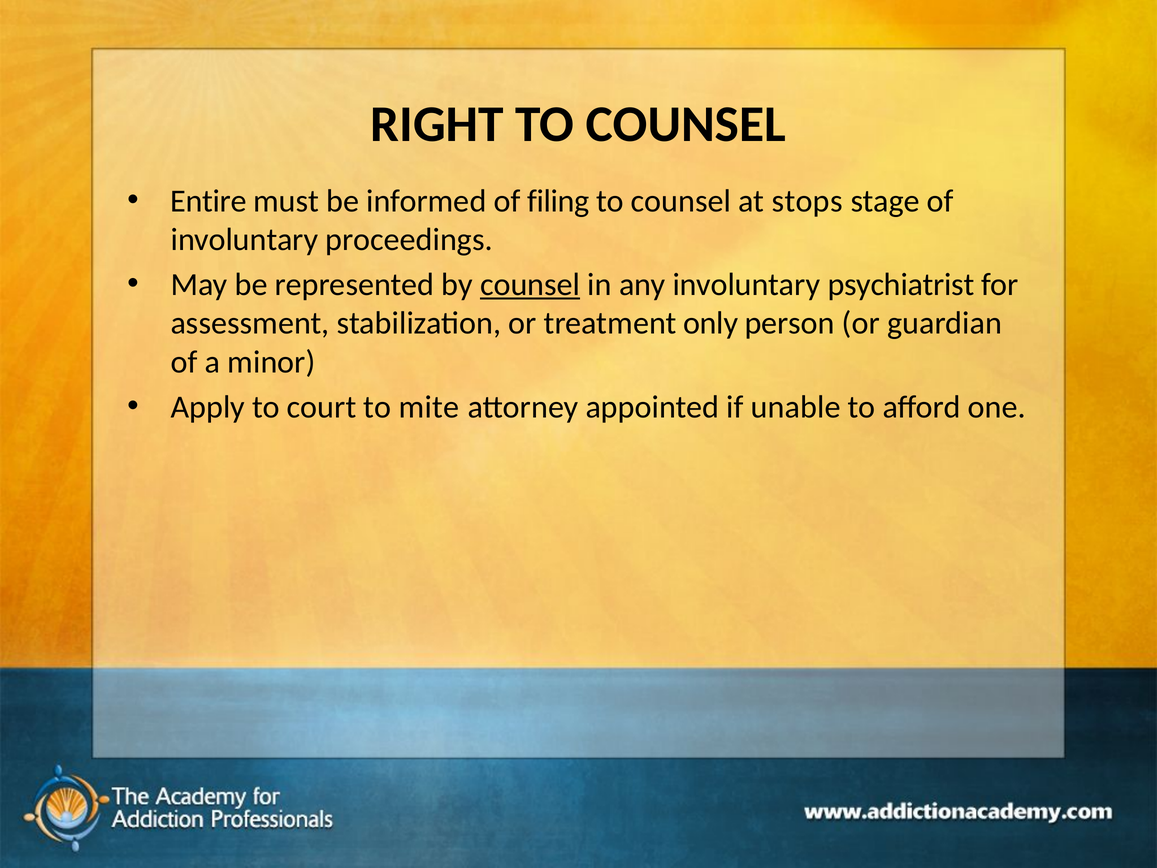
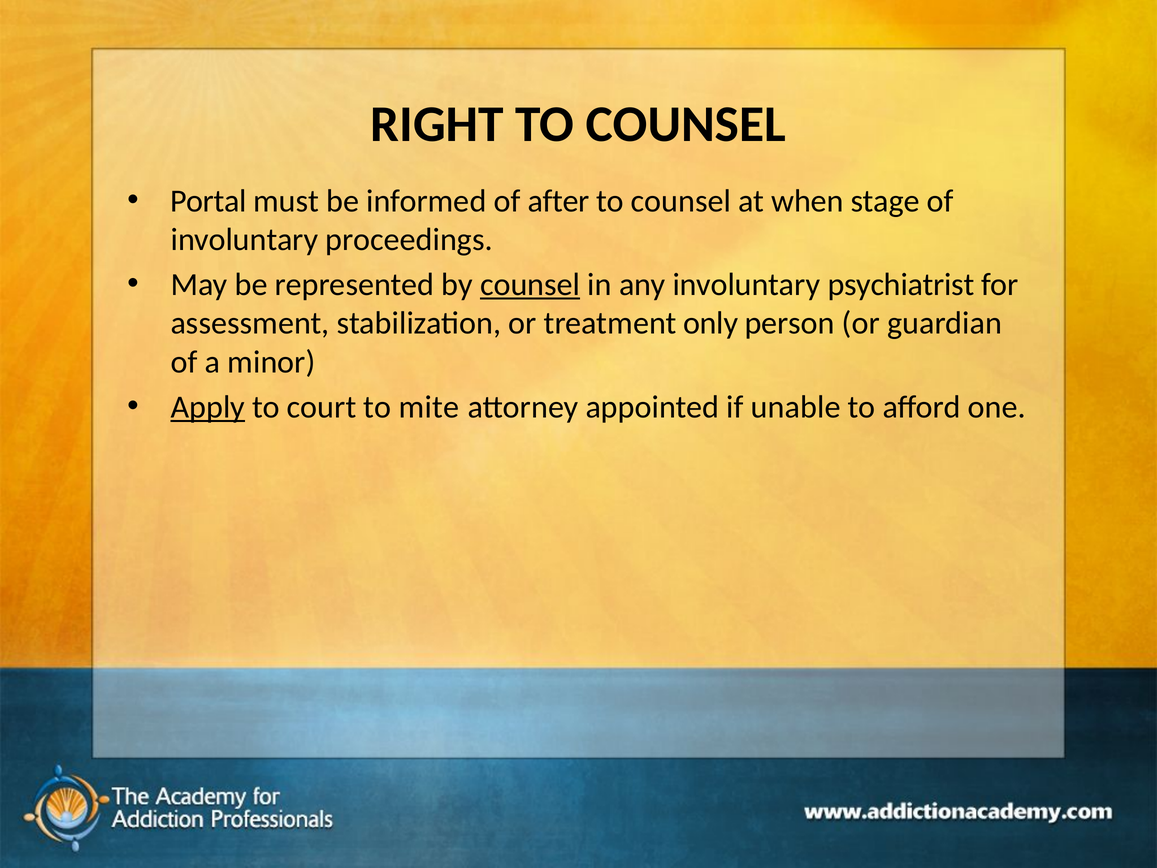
Entire: Entire -> Portal (208, 201)
filing: filing -> after (558, 201)
stops: stops -> when (807, 201)
Apply underline: none -> present (208, 407)
